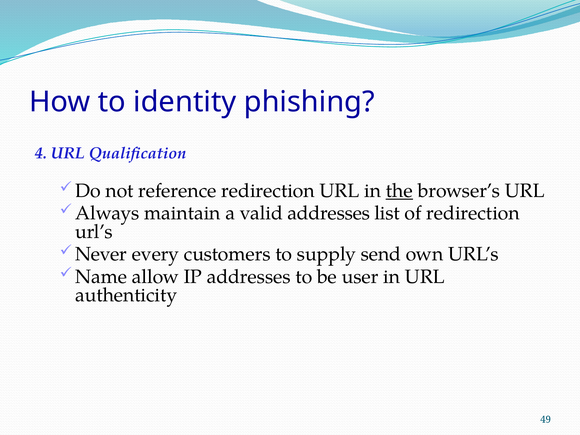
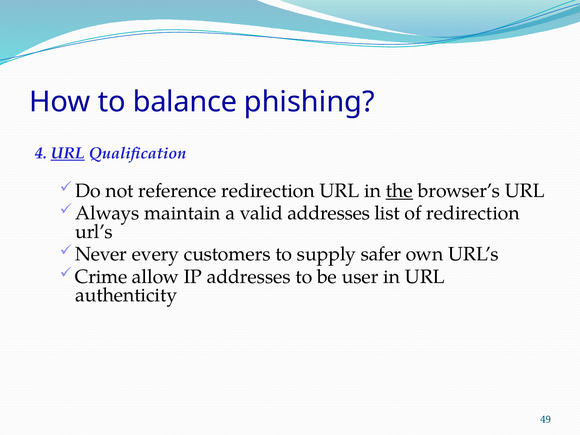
identity: identity -> balance (185, 102)
URL underline: none -> present (68, 153)
send: send -> safer (381, 254)
Name: Name -> Crime (101, 277)
